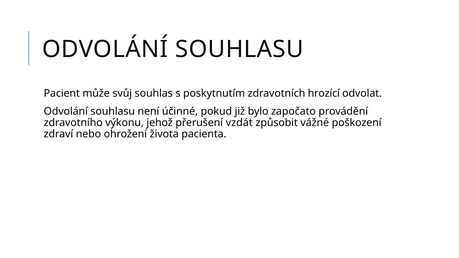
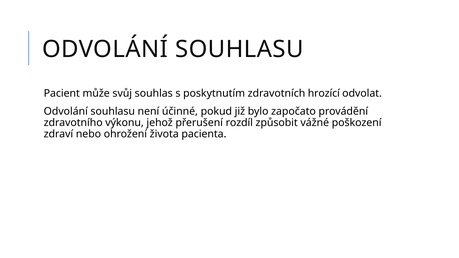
vzdát: vzdát -> rozdíl (239, 123)
